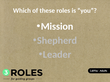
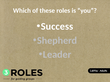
Mission: Mission -> Success (57, 27)
